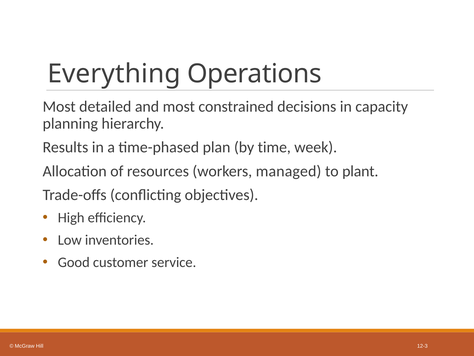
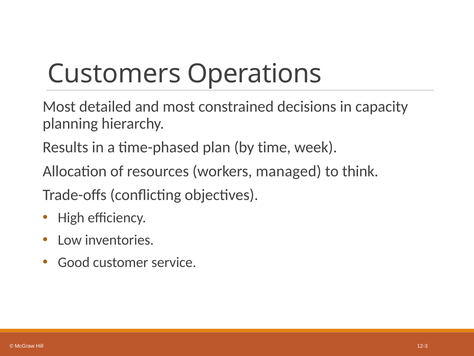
Everything: Everything -> Customers (114, 74)
plant: plant -> think (360, 171)
